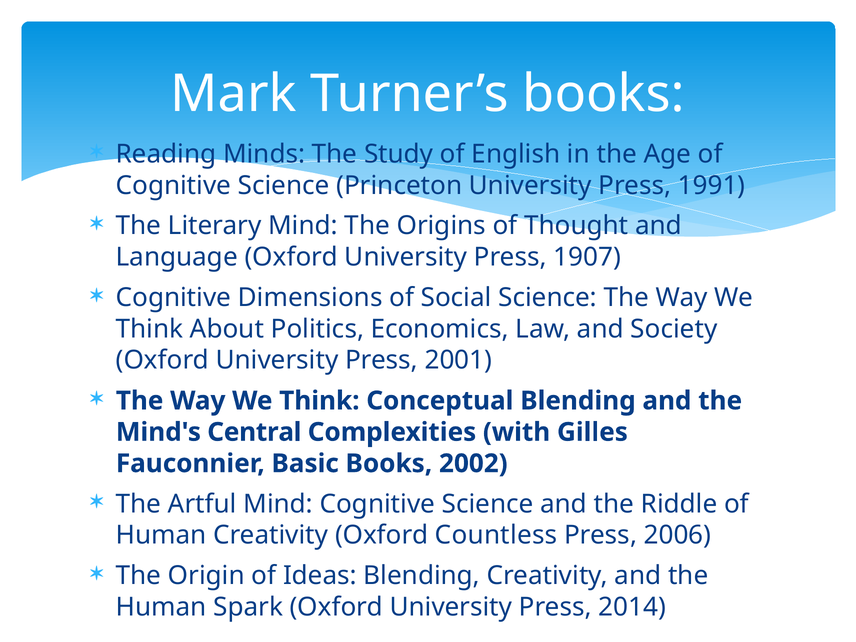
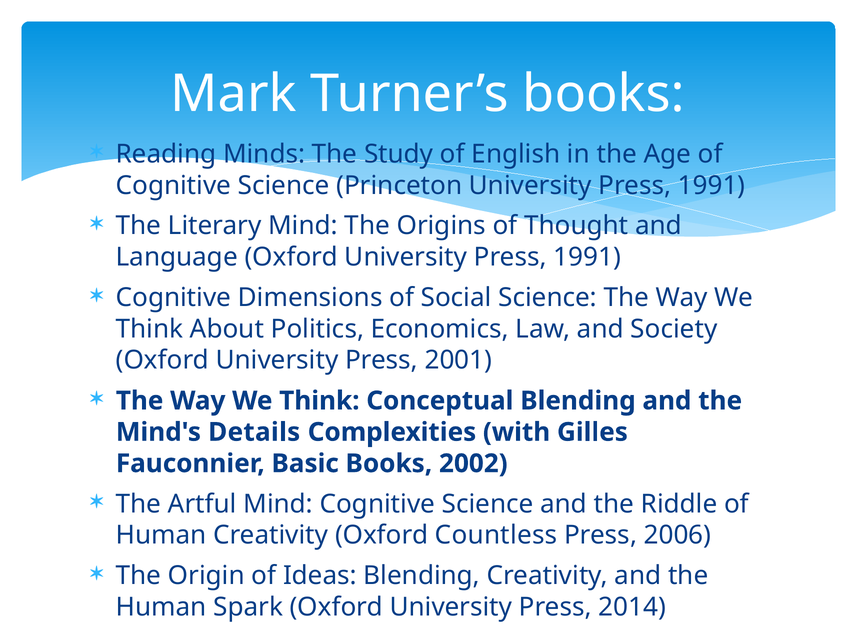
Oxford University Press 1907: 1907 -> 1991 (587, 257)
Central: Central -> Details (254, 432)
